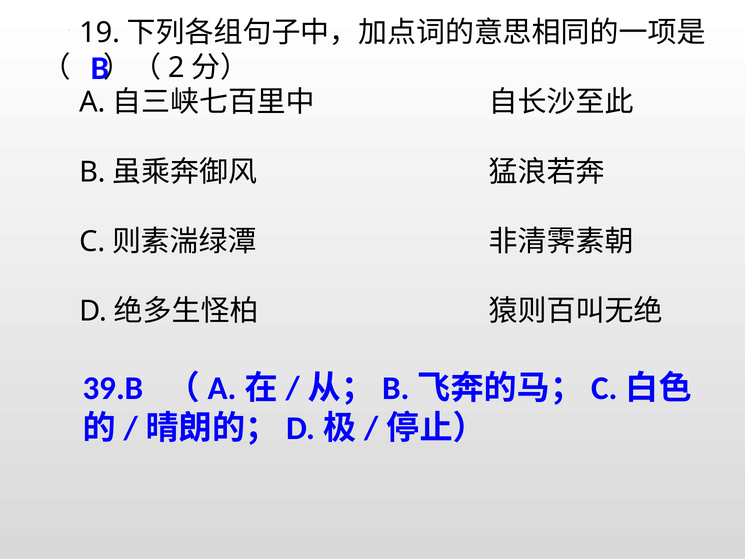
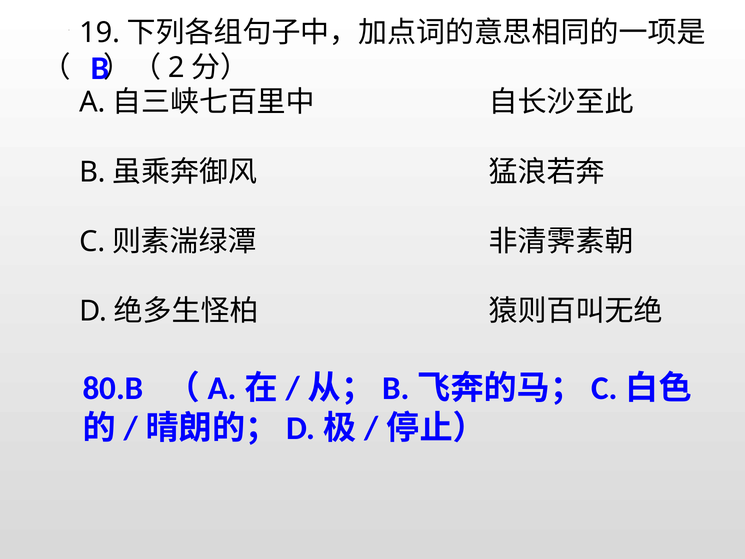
39.B: 39.B -> 80.B (113, 388)
